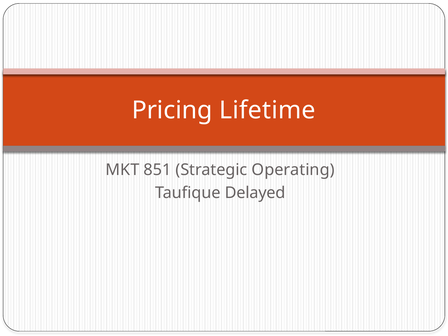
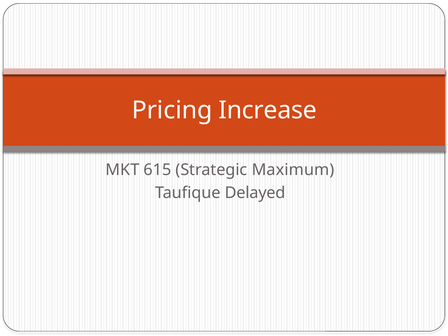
Lifetime: Lifetime -> Increase (268, 110)
851: 851 -> 615 (157, 170)
Operating: Operating -> Maximum (293, 170)
